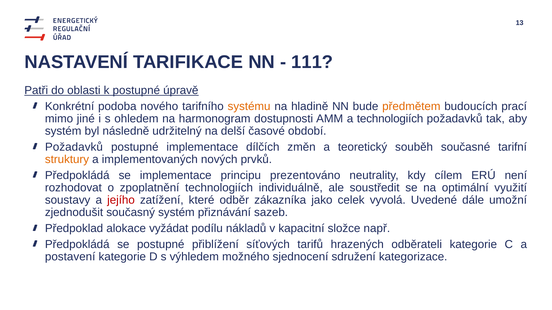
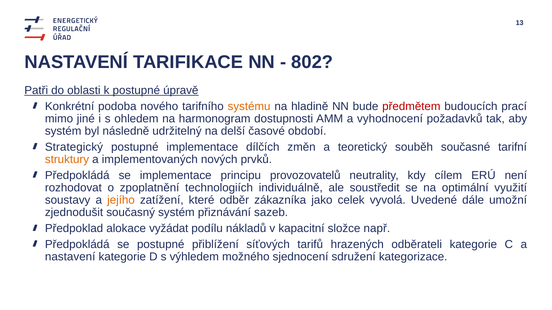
111: 111 -> 802 (312, 62)
předmětem colour: orange -> red (411, 106)
a technologiích: technologiích -> vyhodnocení (390, 119)
Požadavků: Požadavků -> Strategický (74, 147)
prezentováno: prezentováno -> provozovatelů (305, 176)
jejího colour: red -> orange (121, 200)
postavení: postavení -> nastavení (70, 257)
